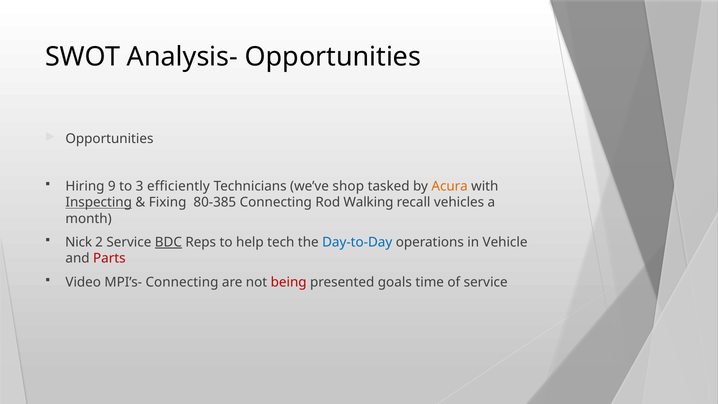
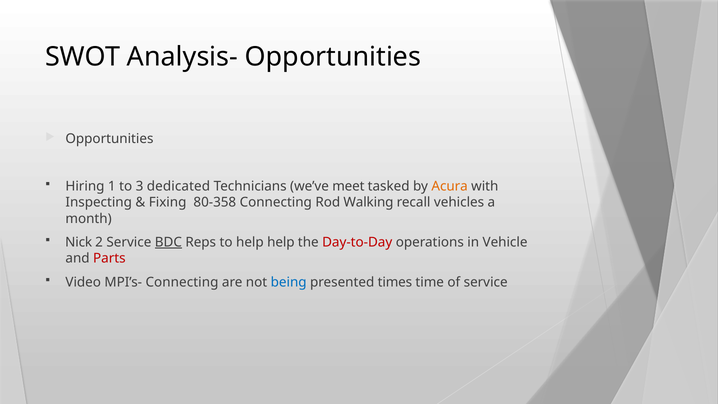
9: 9 -> 1 (112, 186)
efficiently: efficiently -> dedicated (178, 186)
shop: shop -> meet (348, 186)
Inspecting underline: present -> none (99, 202)
80-385: 80-385 -> 80-358 (215, 202)
help tech: tech -> help (281, 242)
Day-to-Day colour: blue -> red (357, 242)
being colour: red -> blue (289, 282)
goals: goals -> times (395, 282)
